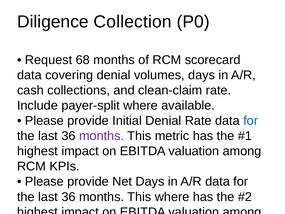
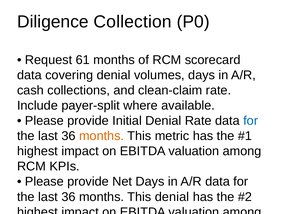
68: 68 -> 61 (83, 60)
months colour: purple -> orange (102, 136)
This where: where -> denial (172, 197)
